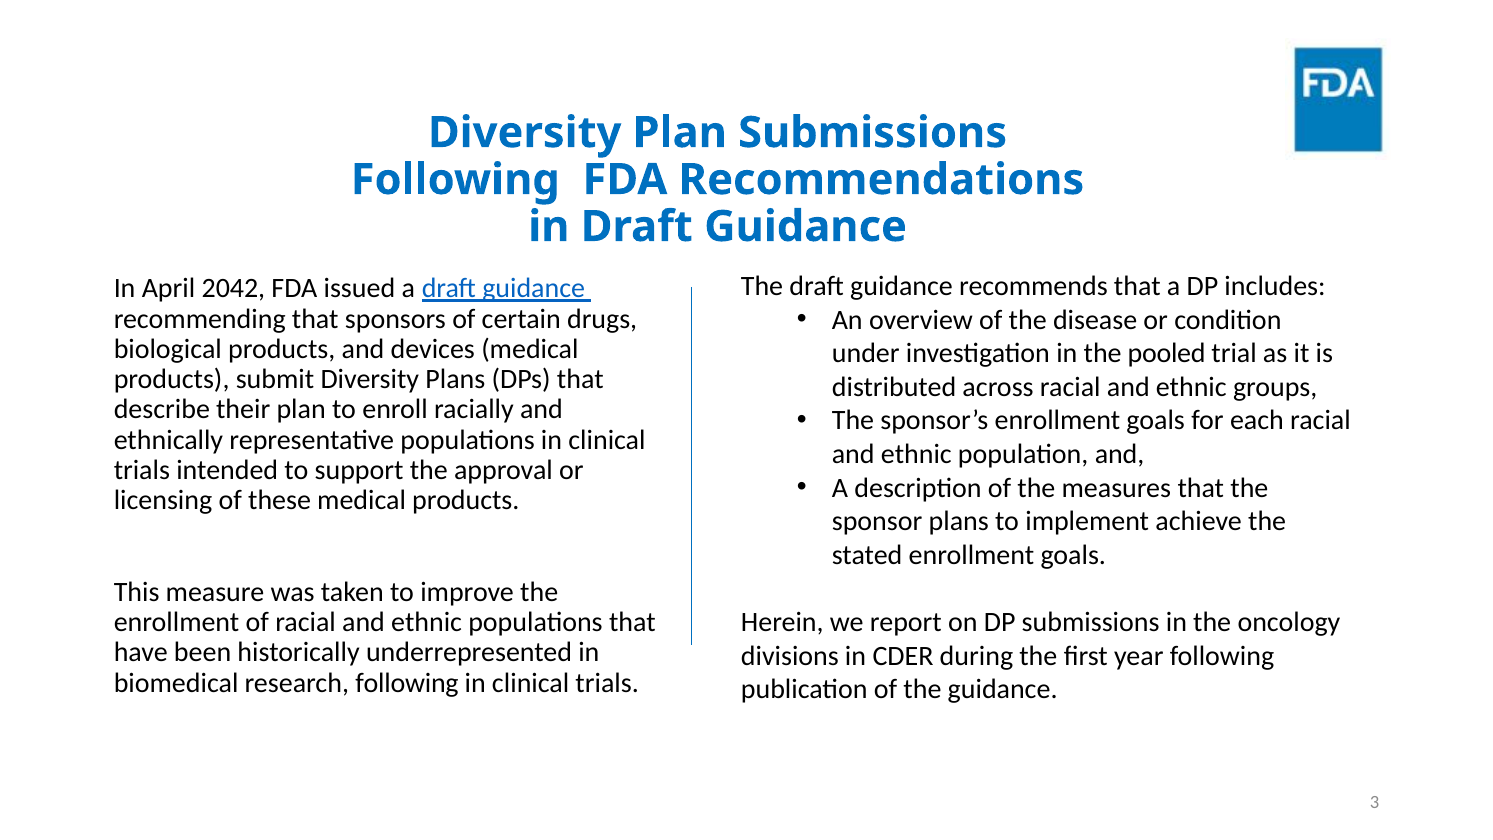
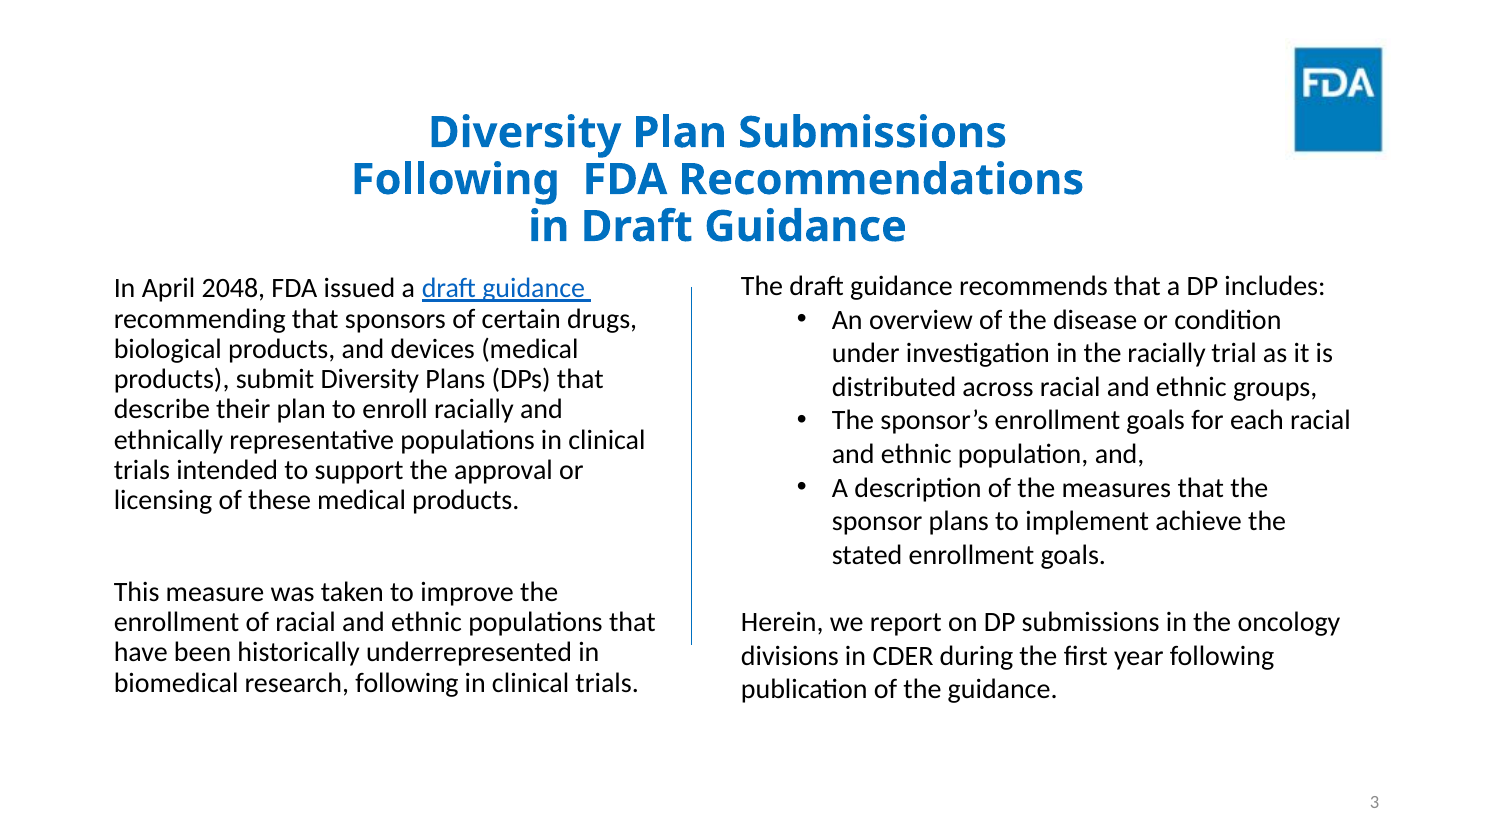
2042: 2042 -> 2048 (233, 289)
the pooled: pooled -> racially (1167, 353)
